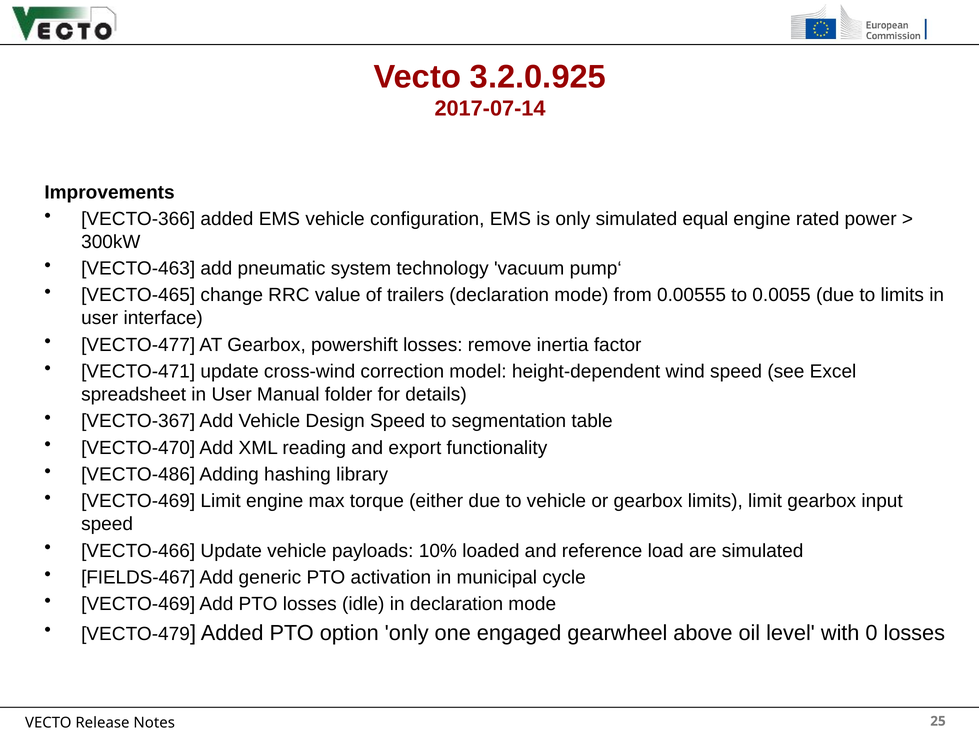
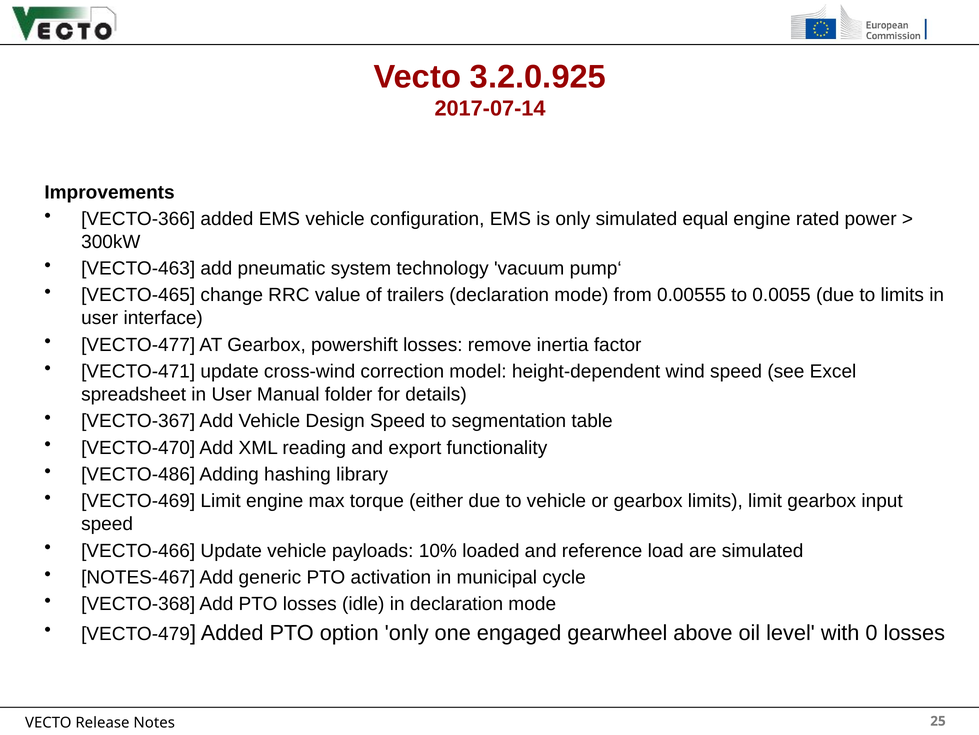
FIELDS-467: FIELDS-467 -> NOTES-467 (138, 577)
VECTO-469: VECTO-469 -> VECTO-368 (138, 604)
